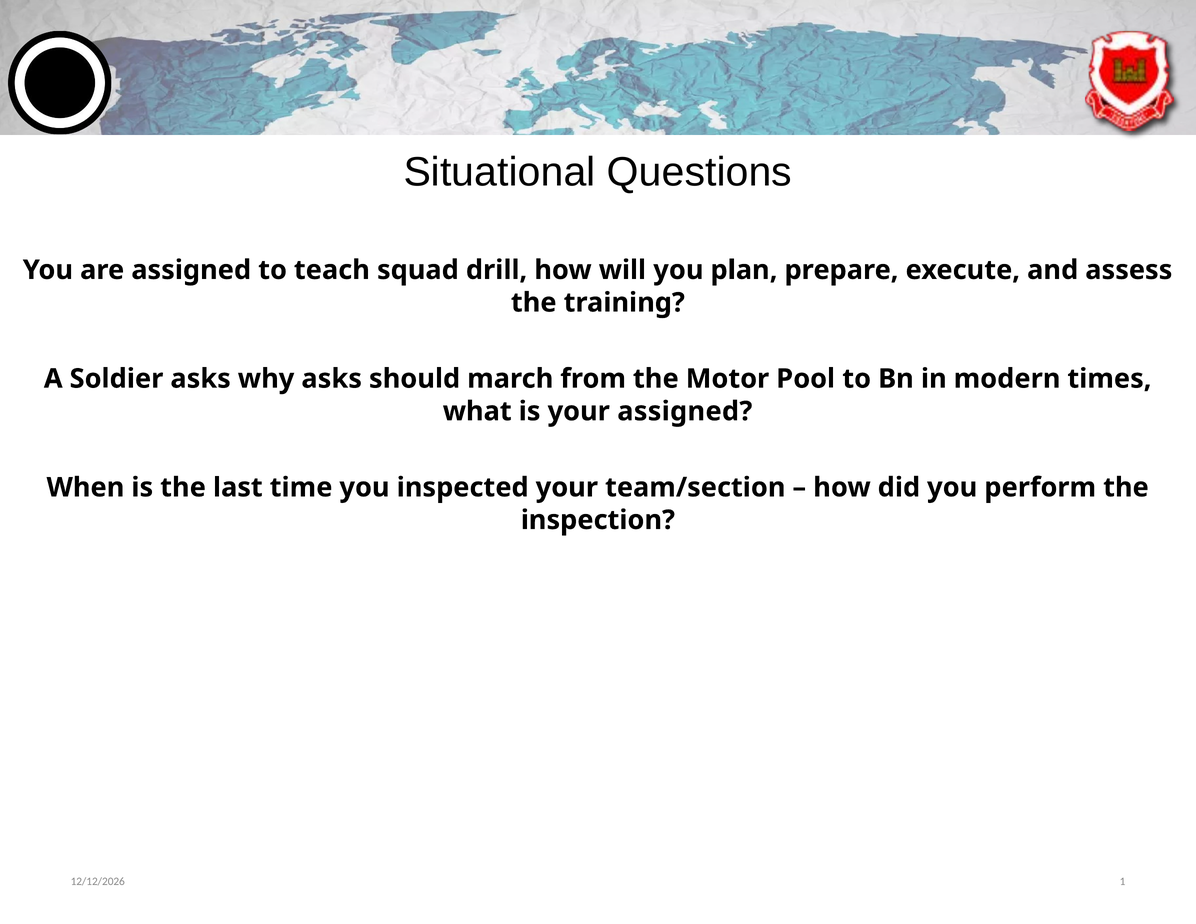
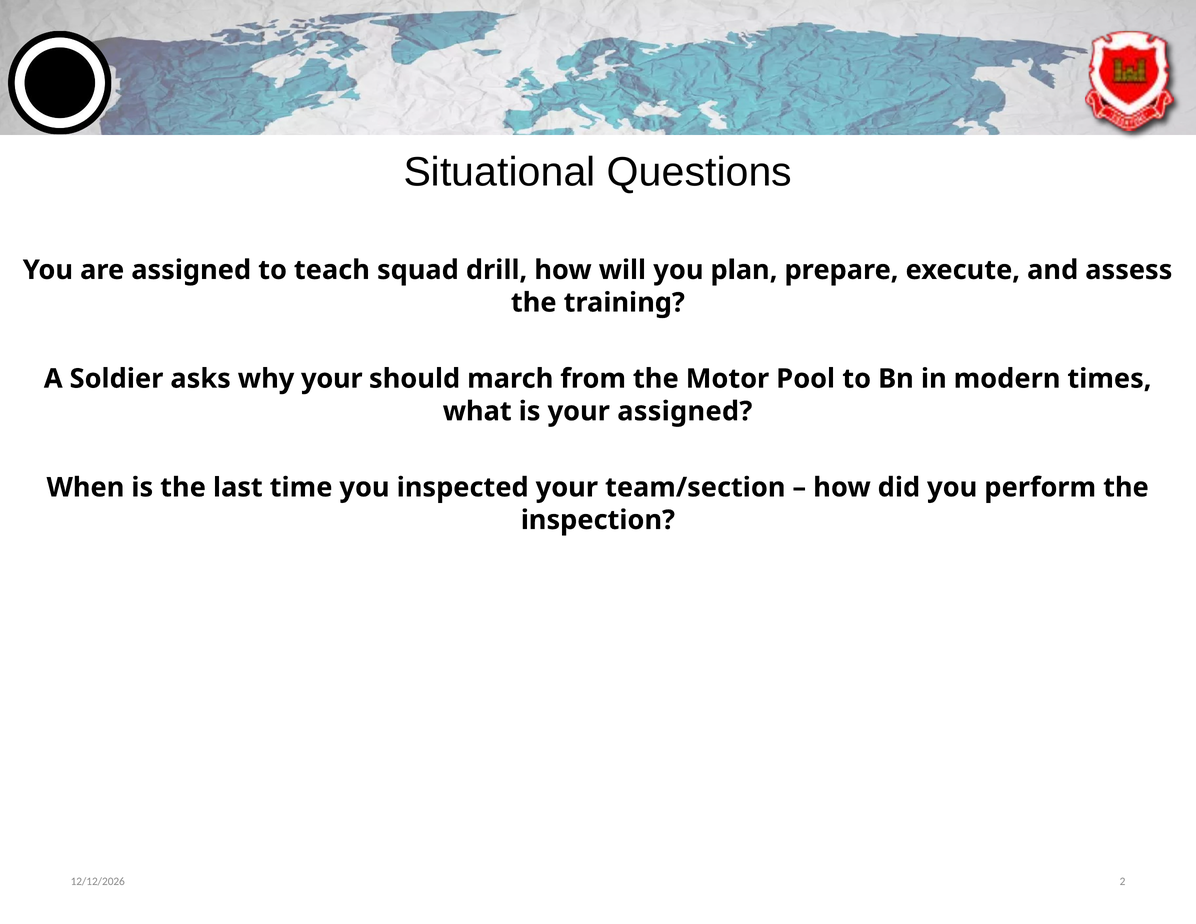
why asks: asks -> your (332, 379)
1: 1 -> 2 (1123, 882)
